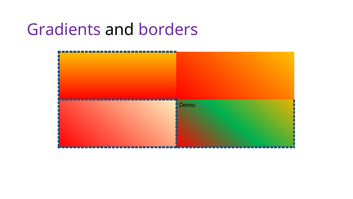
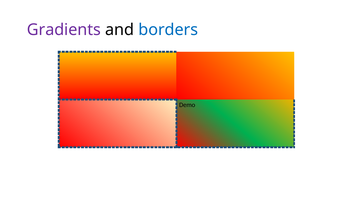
borders colour: purple -> blue (168, 30)
